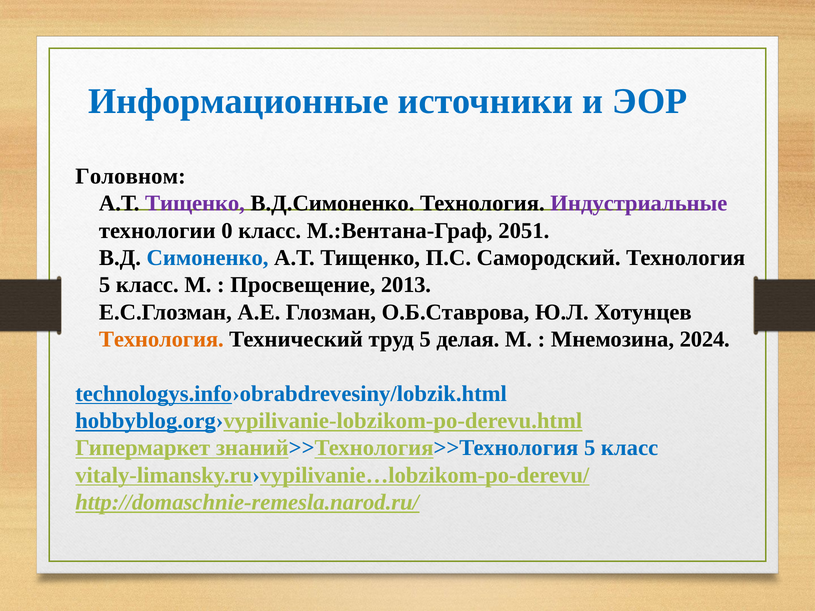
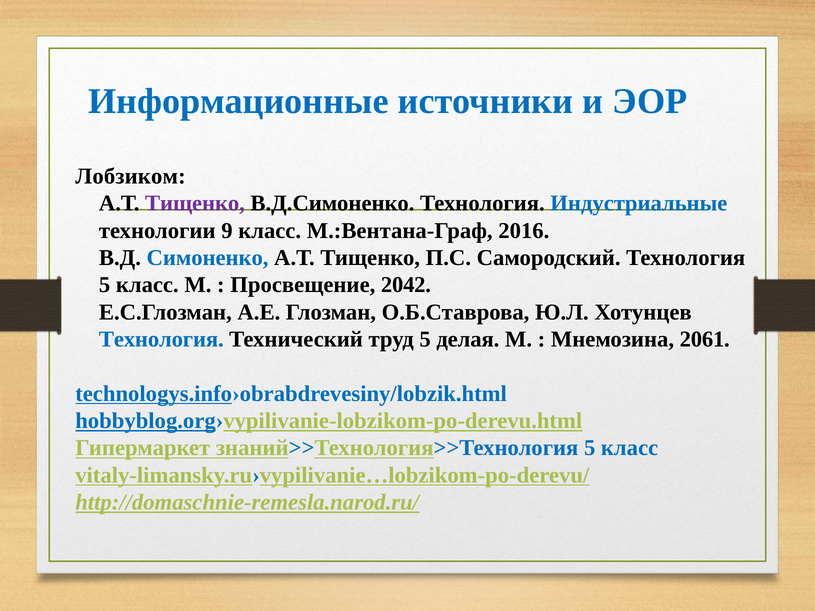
Головном: Головном -> Лобзиком (131, 176)
Индустриальные colour: purple -> blue (639, 204)
0: 0 -> 9 (227, 231)
2051: 2051 -> 2016 (524, 231)
2013: 2013 -> 2042 (406, 285)
Технология colour: orange -> blue (161, 339)
2024: 2024 -> 2061 (705, 339)
